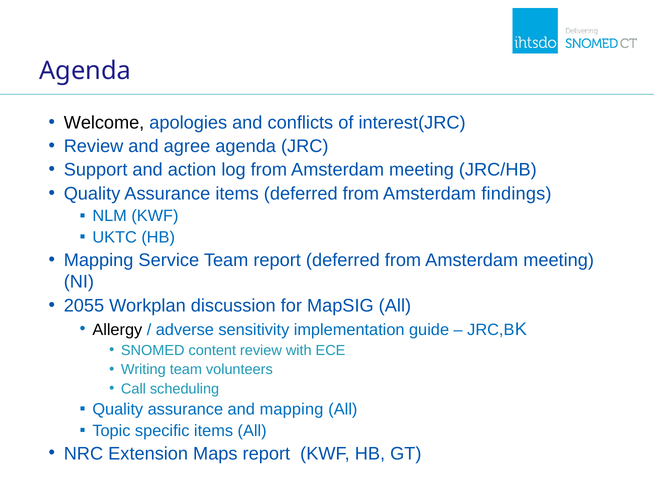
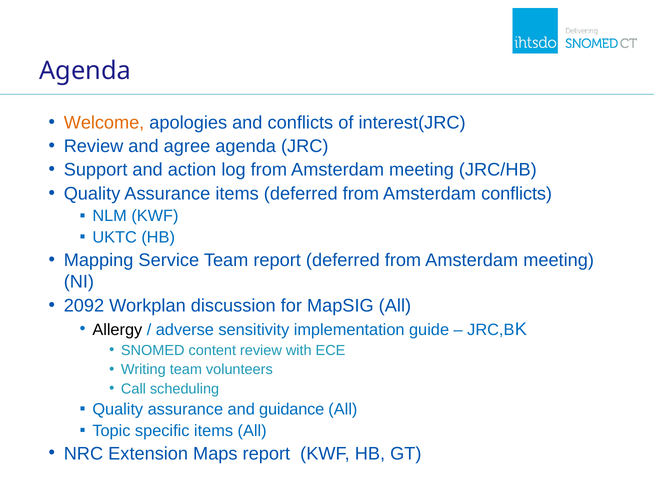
Welcome colour: black -> orange (104, 123)
Amsterdam findings: findings -> conflicts (517, 193)
2055: 2055 -> 2092 (84, 305)
and mapping: mapping -> guidance (292, 409)
